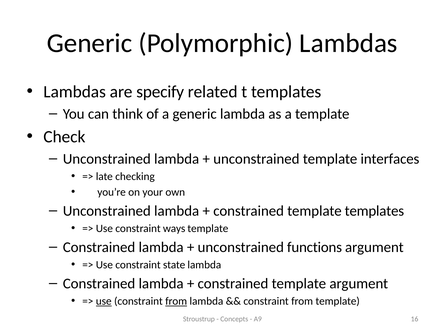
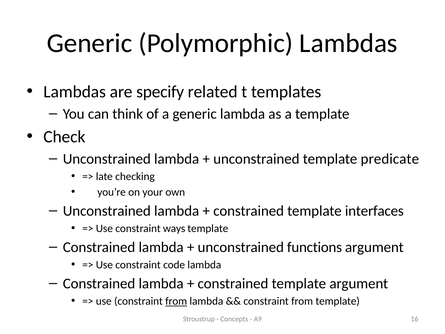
interfaces: interfaces -> predicate (390, 159)
template templates: templates -> interfaces (374, 211)
state: state -> code (174, 265)
use underline: present -> none (104, 301)
